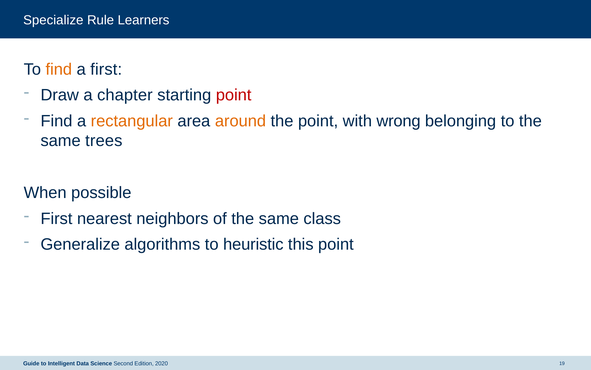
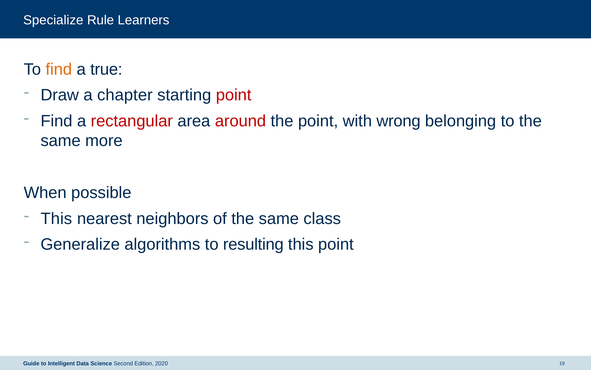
a first: first -> true (106, 69)
rectangular colour: orange -> red (132, 121)
around colour: orange -> red (240, 121)
trees: trees -> more (104, 141)
First: First -> This (56, 218)
heuristic: heuristic -> resulting (253, 244)
